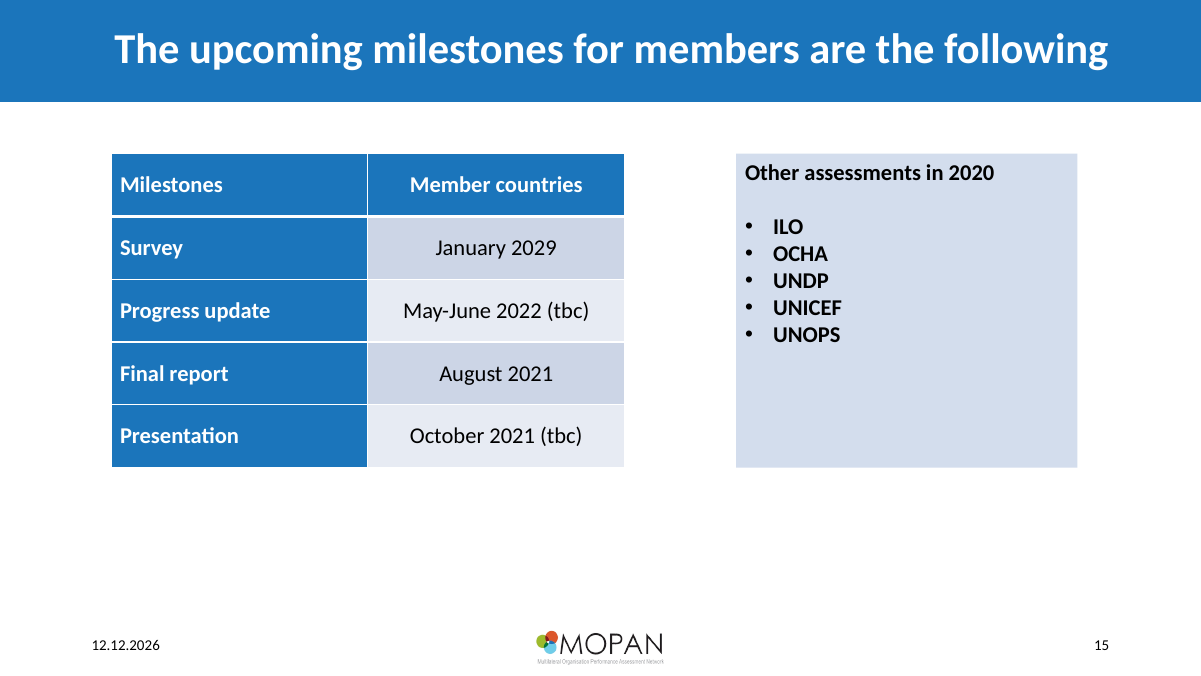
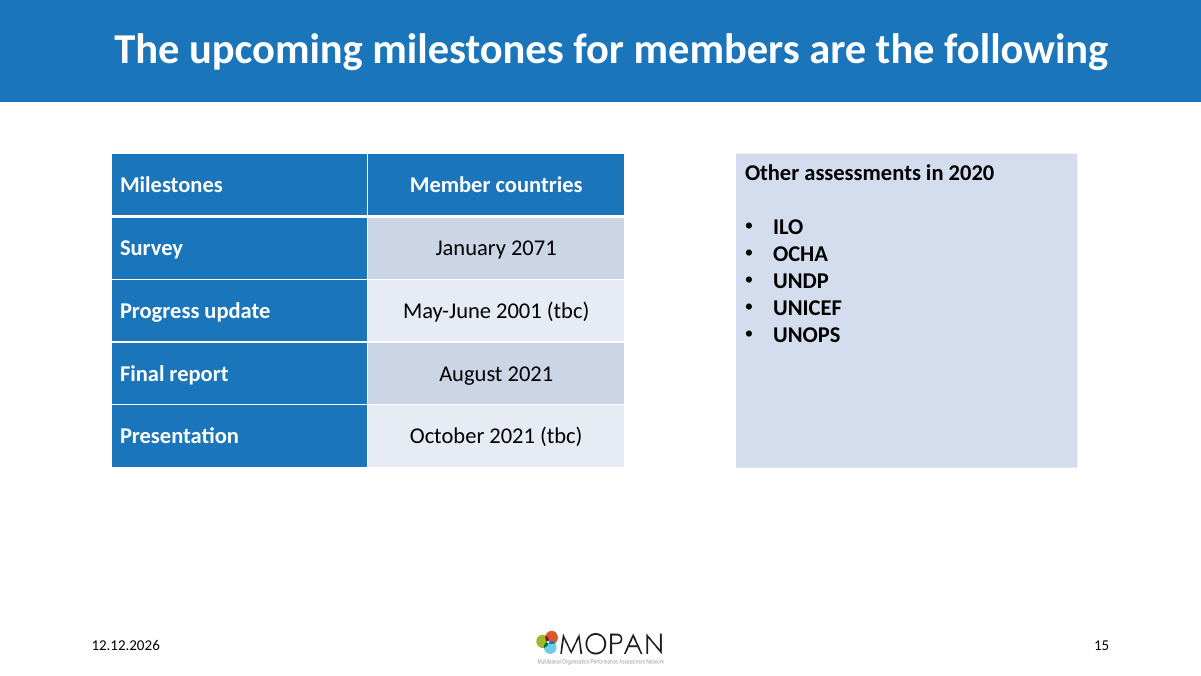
2029: 2029 -> 2071 (534, 248)
2022: 2022 -> 2001 (519, 311)
